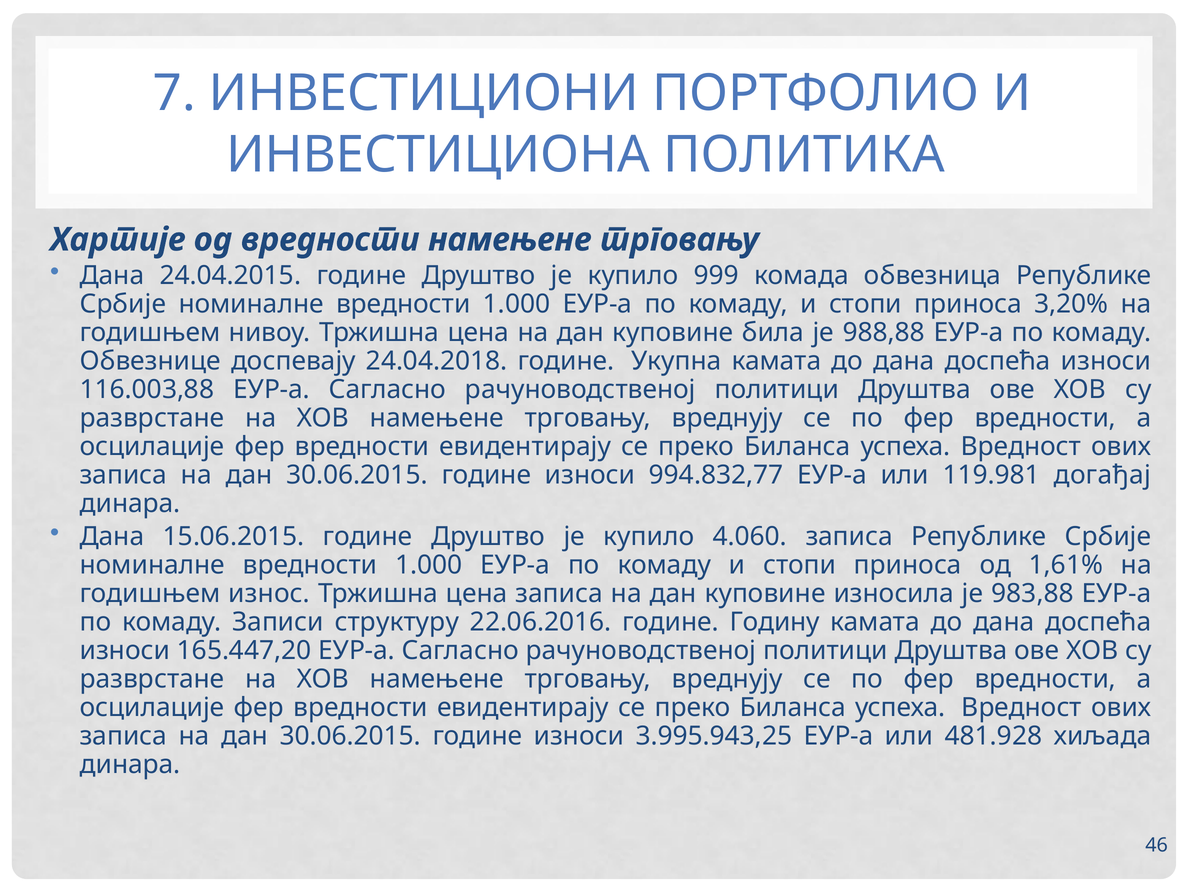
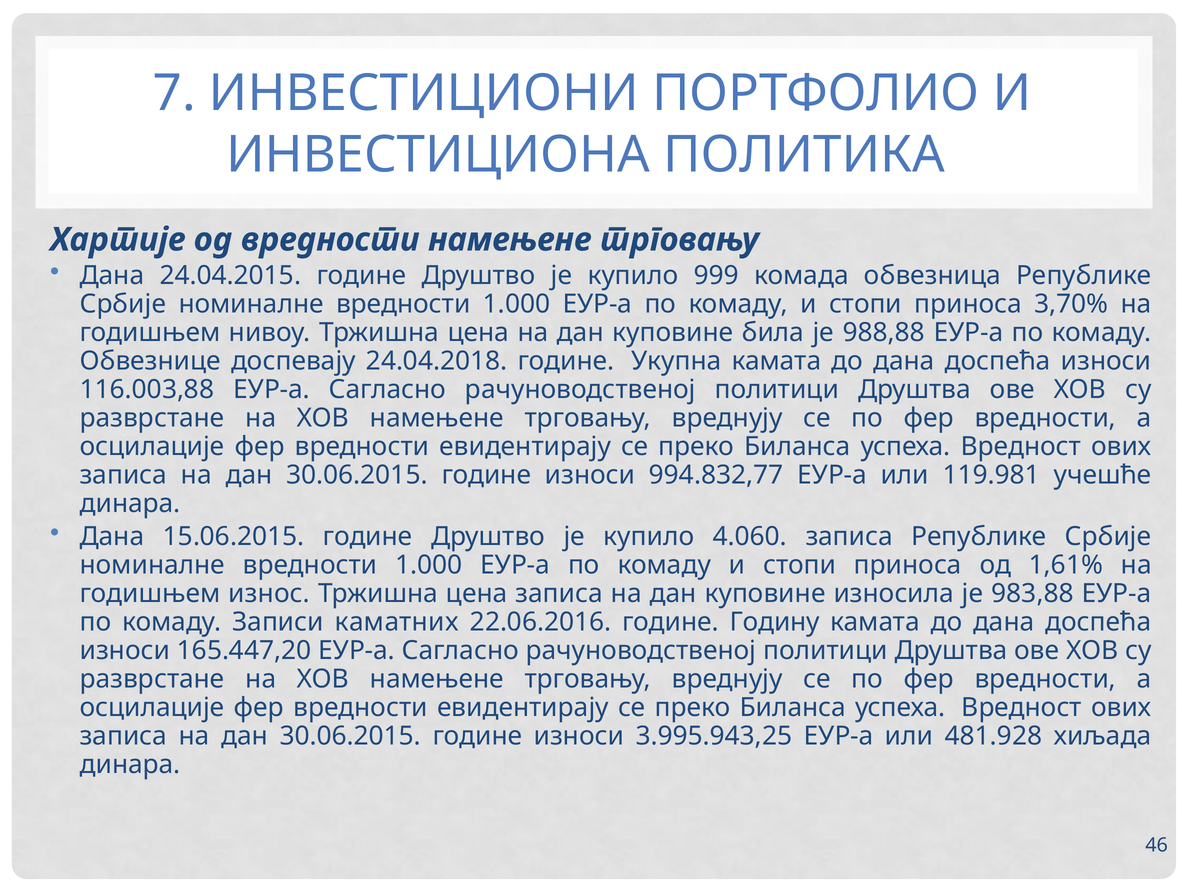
3,20%: 3,20% -> 3,70% (1071, 304)
догађај: догађај -> учешће (1103, 475)
структуру: структуру -> каматних (397, 622)
